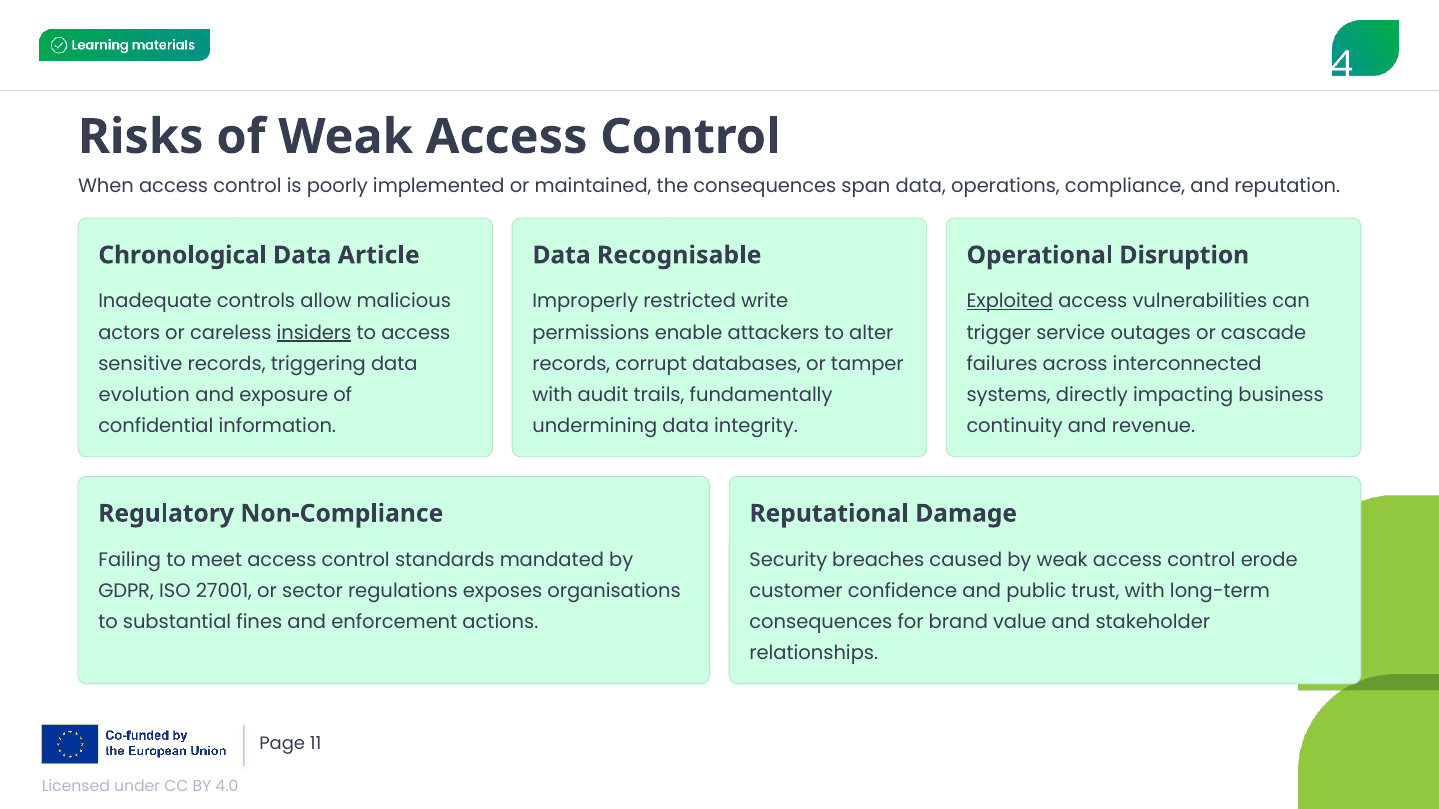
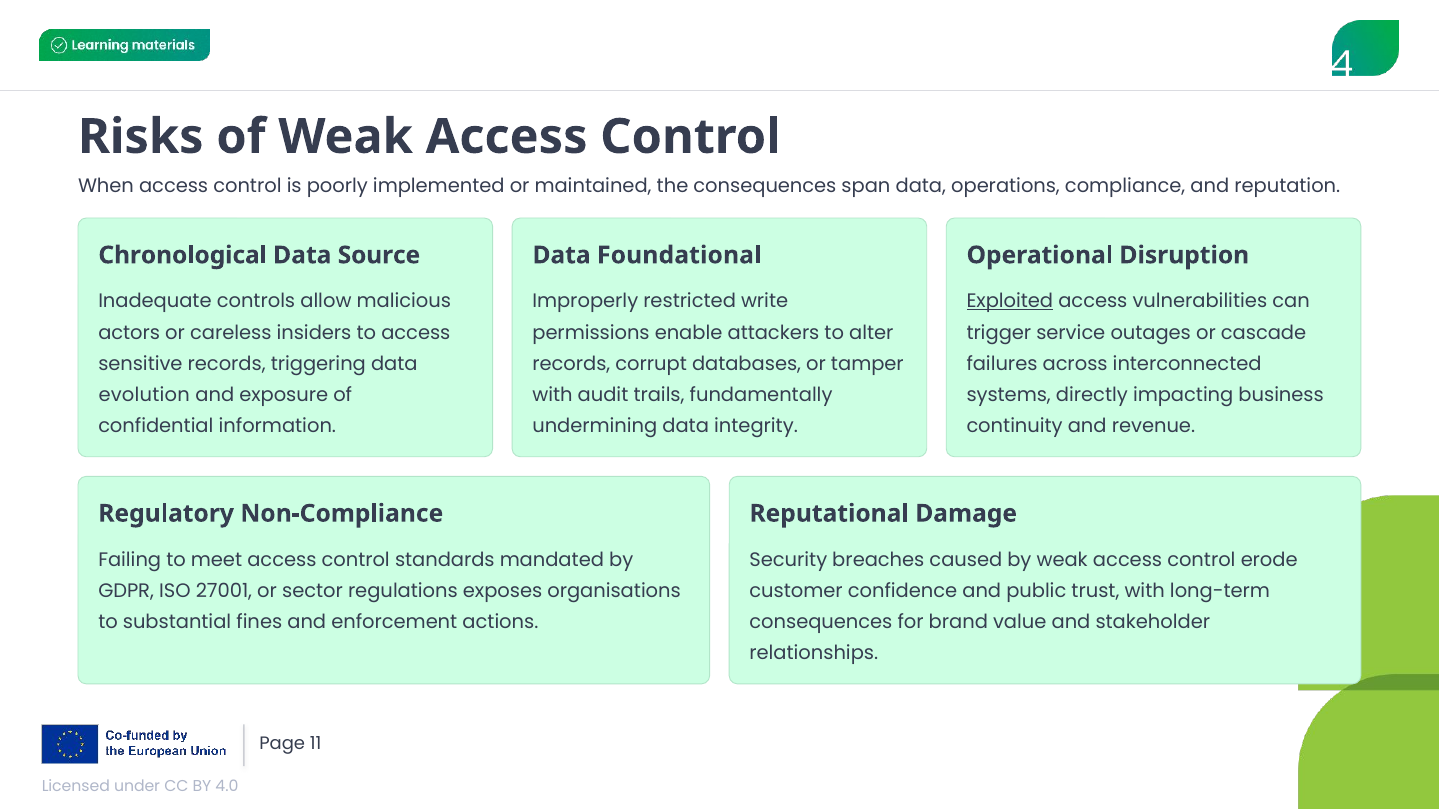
Article: Article -> Source (379, 255)
Recognisable: Recognisable -> Foundational (679, 255)
insiders underline: present -> none (314, 333)
